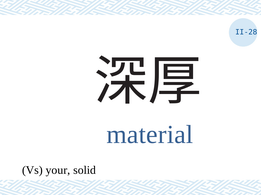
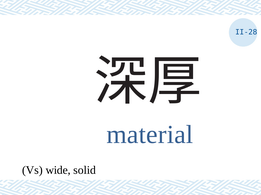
your: your -> wide (58, 171)
